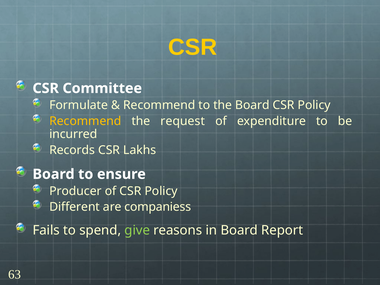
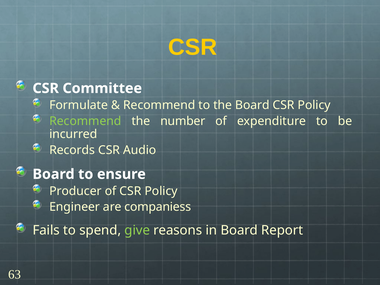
Recommend colour: yellow -> light green (85, 121)
request: request -> number (183, 121)
Lakhs: Lakhs -> Audio (140, 150)
Different: Different -> Engineer (75, 207)
